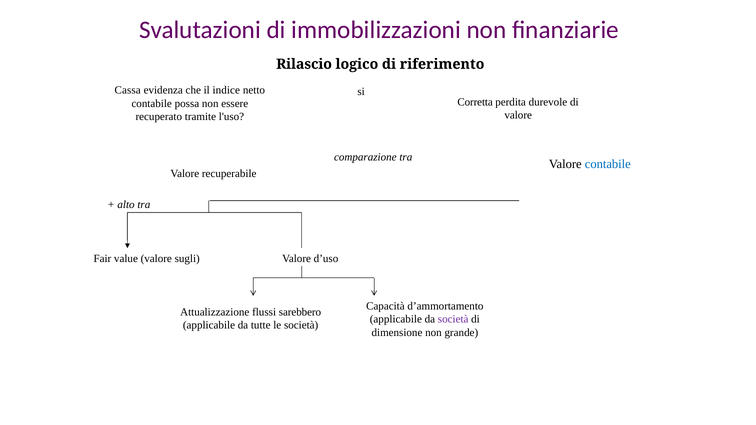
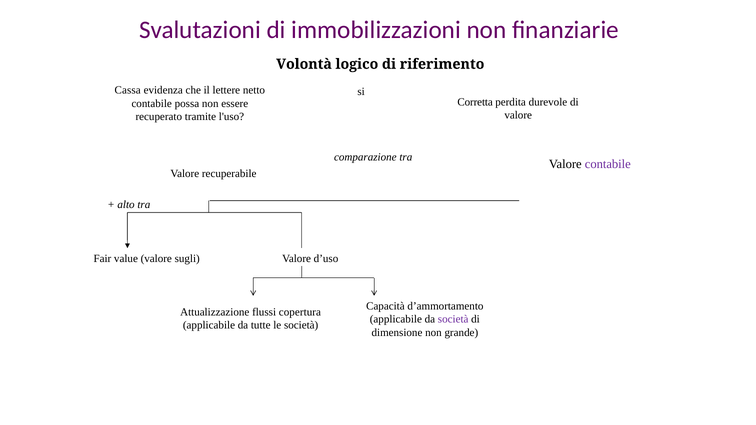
Rilascio: Rilascio -> Volontà (304, 64)
indice: indice -> lettere (226, 90)
contabile colour: blue -> purple (608, 164)
sarebbero: sarebbero -> copertura (300, 312)
